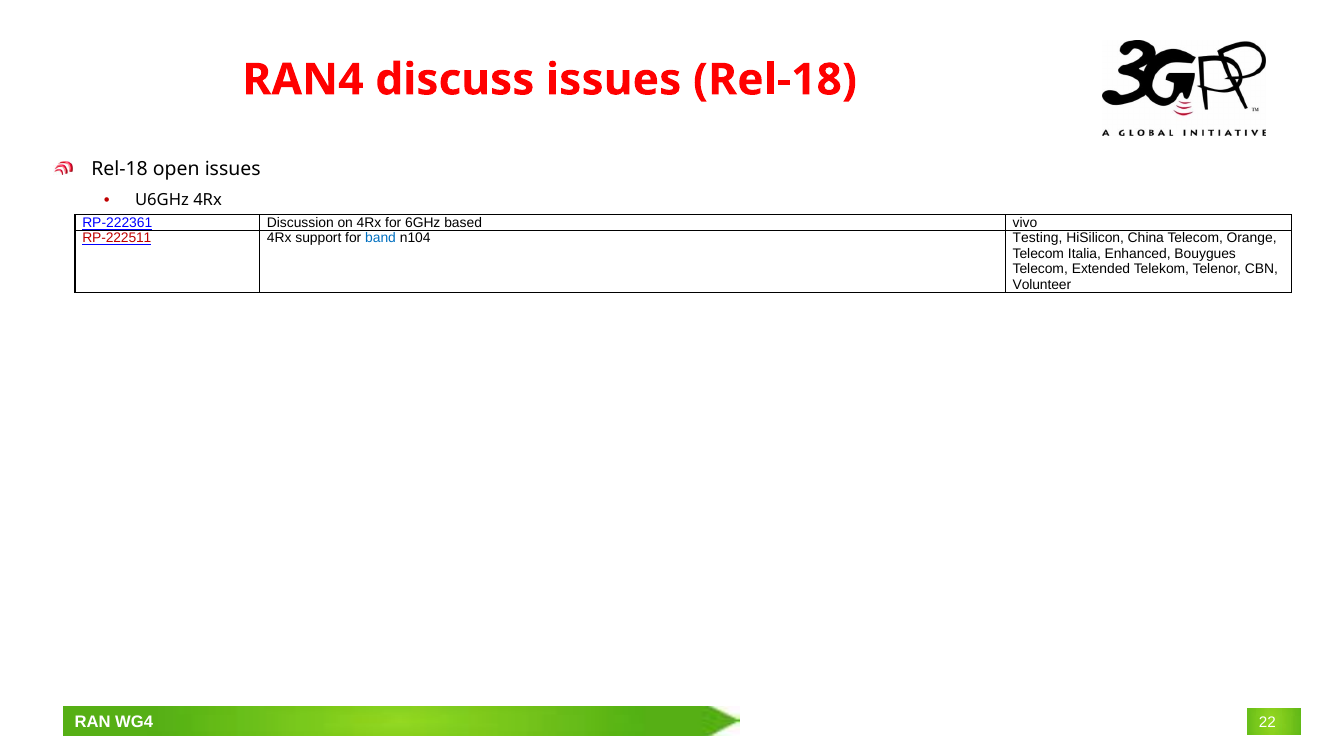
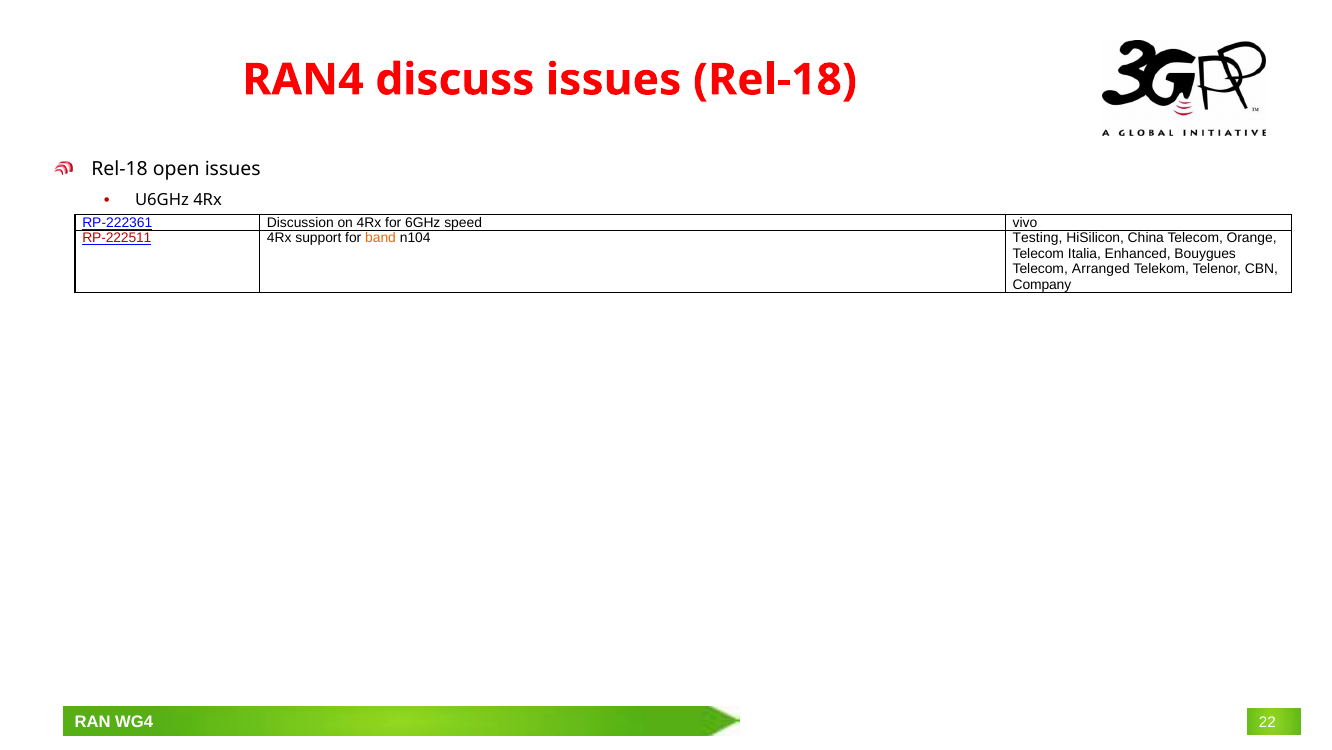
based: based -> speed (463, 223)
band colour: blue -> orange (381, 238)
Extended: Extended -> Arranged (1101, 269)
Volunteer: Volunteer -> Company (1042, 285)
